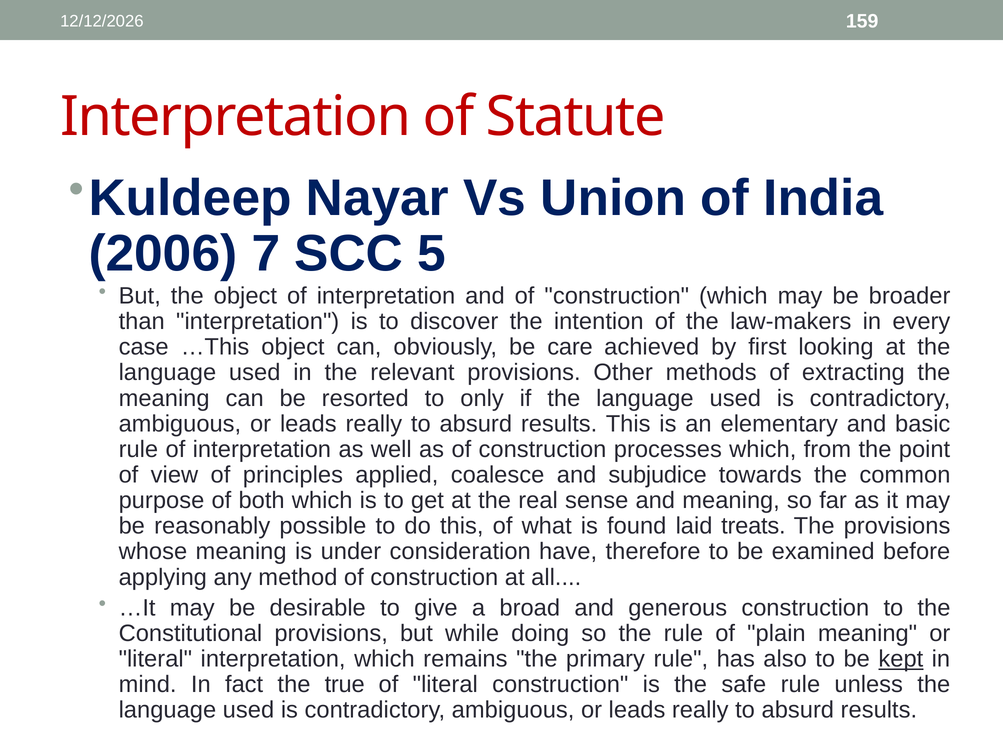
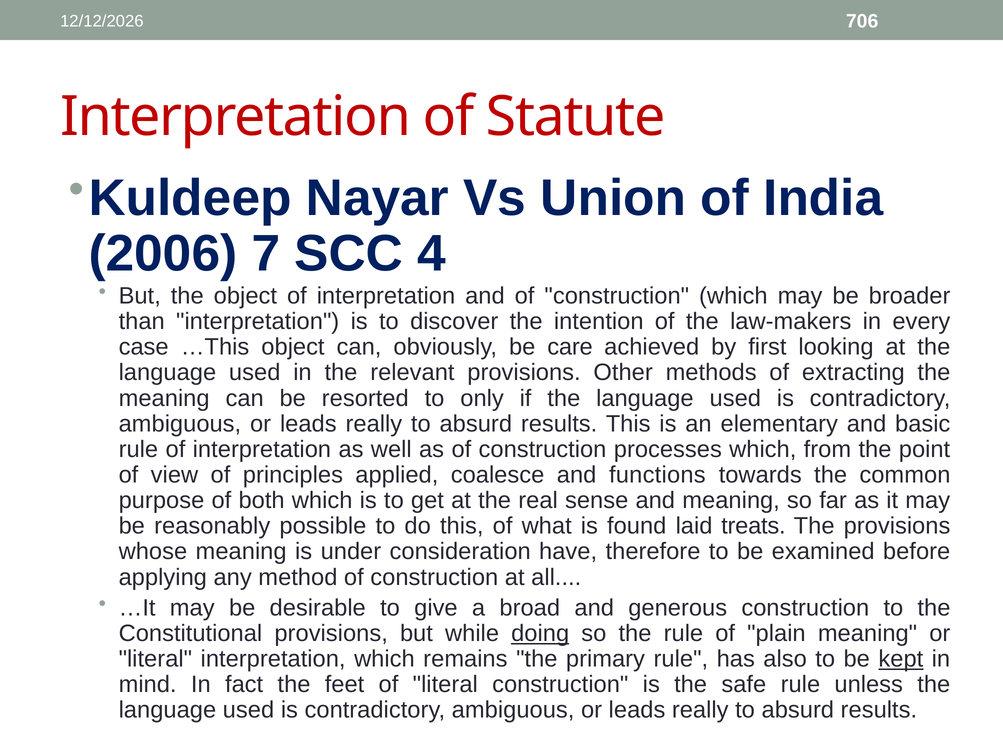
159: 159 -> 706 (862, 21)
5: 5 -> 4 (432, 254)
subjudice: subjudice -> functions (657, 475)
doing underline: none -> present (540, 634)
true: true -> feet (345, 685)
